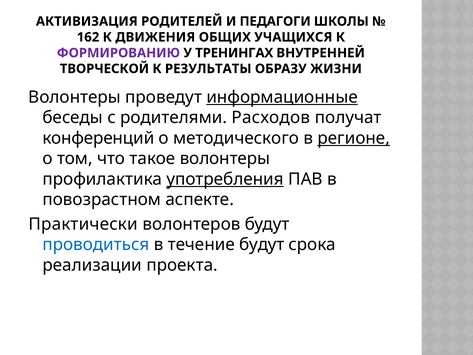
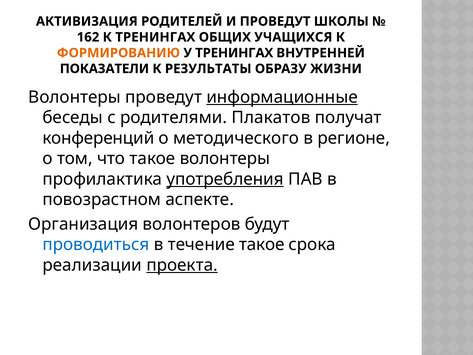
И ПЕДАГОГИ: ПЕДАГОГИ -> ПРОВЕДУТ (275, 21)
К ДВИЖЕНИЯ: ДВИЖЕНИЯ -> ТРЕНИНГАХ (155, 37)
ФОРМИРОВАНИЮ colour: purple -> orange (118, 53)
ТВОРЧЕСКОЙ: ТВОРЧЕСКОЙ -> ПОКАЗАТЕЛИ (104, 69)
Расходов: Расходов -> Плакатов (271, 118)
регионе underline: present -> none (354, 138)
Практически: Практически -> Организация (83, 224)
течение будут: будут -> такое (262, 244)
проекта underline: none -> present (182, 265)
